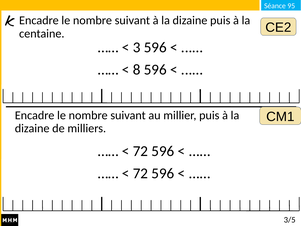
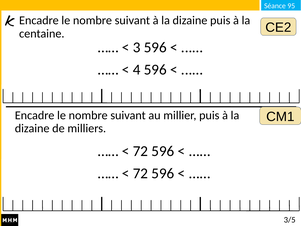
8: 8 -> 4 (137, 70)
